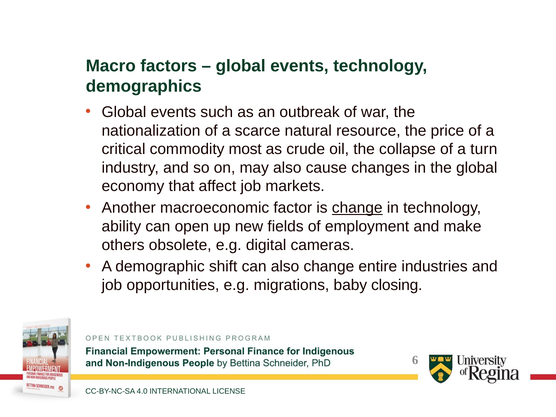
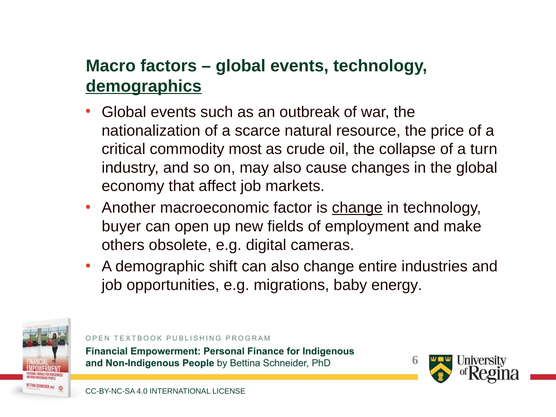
demographics underline: none -> present (144, 86)
ability: ability -> buyer (121, 226)
closing: closing -> energy (397, 285)
